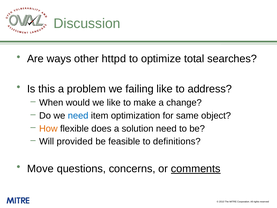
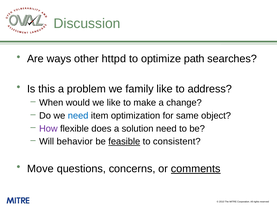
total: total -> path (194, 59)
failing: failing -> family (140, 89)
How colour: orange -> purple (48, 128)
provided: provided -> behavior (75, 141)
feasible underline: none -> present (124, 141)
definitions: definitions -> consistent (177, 141)
